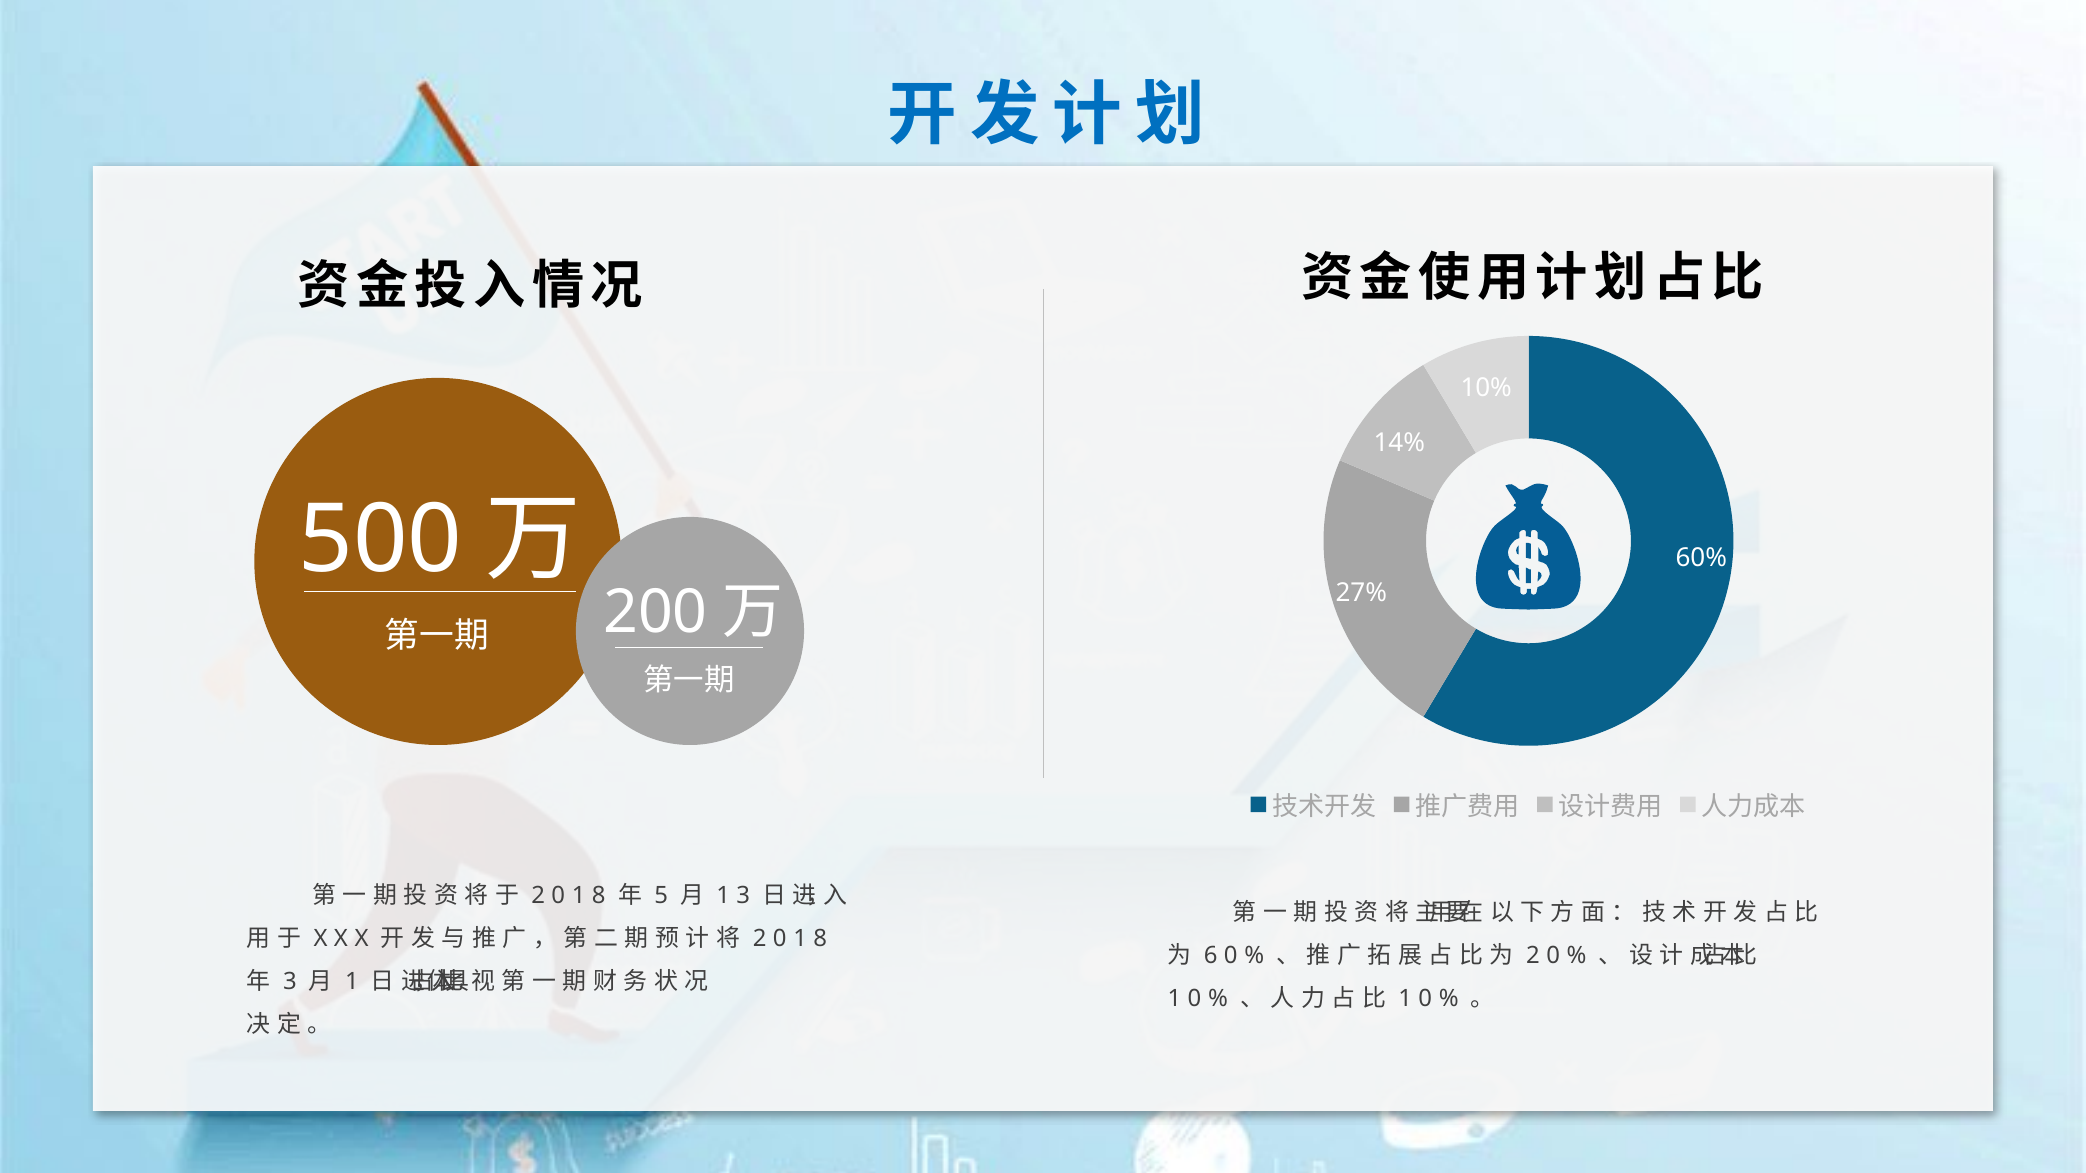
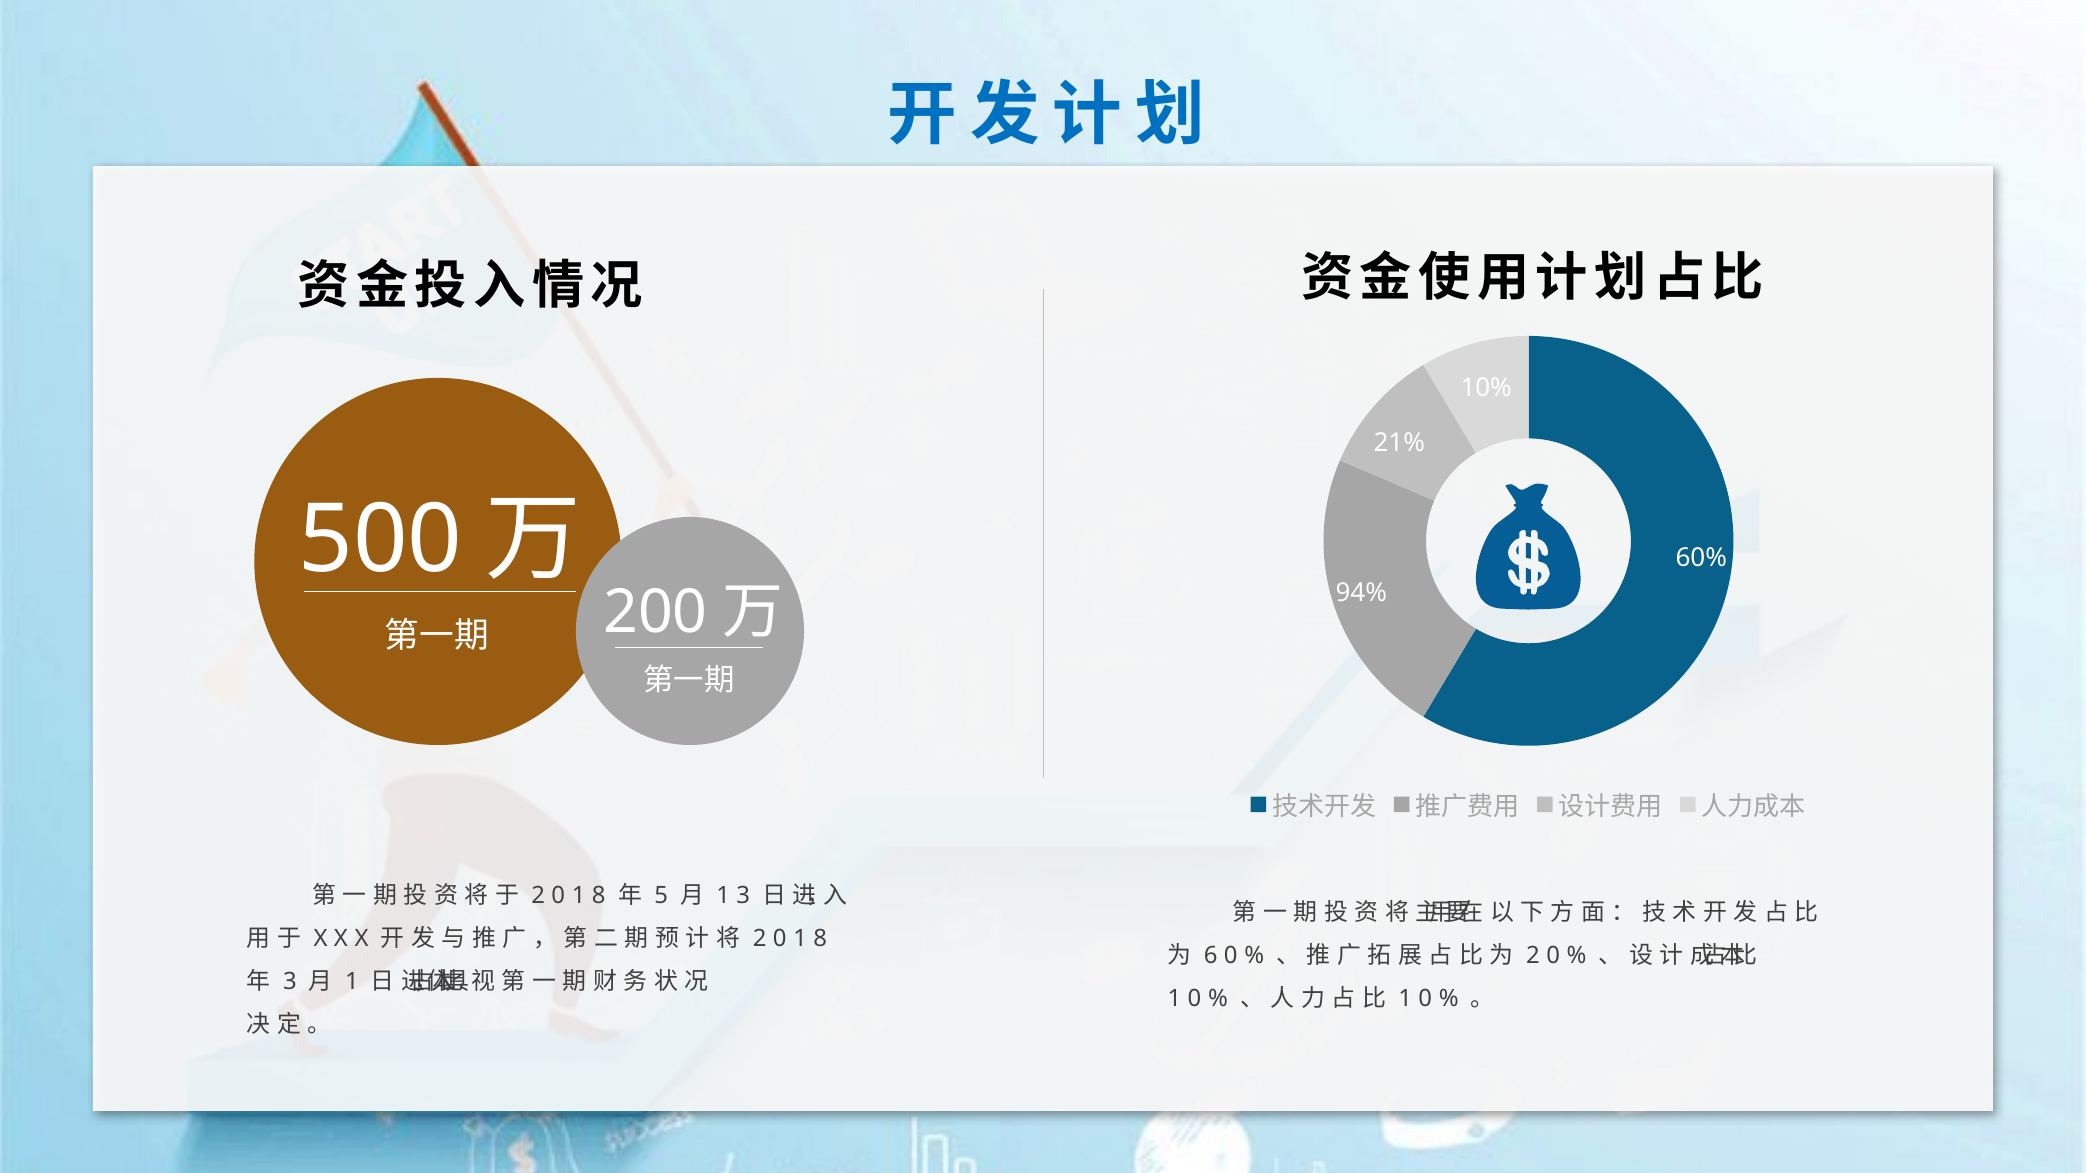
14%: 14% -> 21% (1399, 444)
27%: 27% -> 94% (1361, 593)
